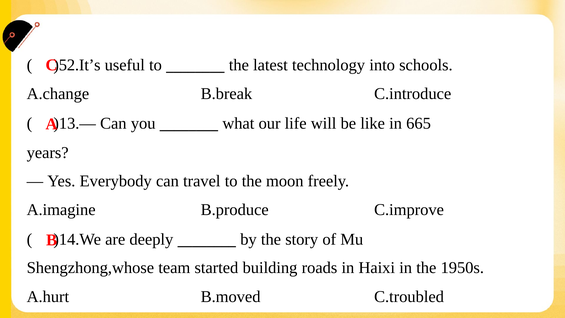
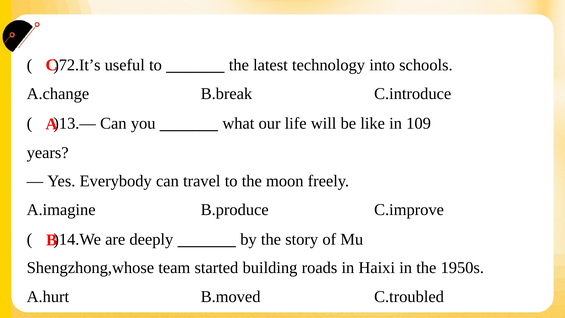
)52.It’s: )52.It’s -> )72.It’s (77, 65)
665: 665 -> 109 (419, 123)
